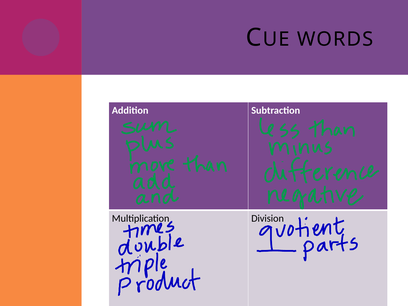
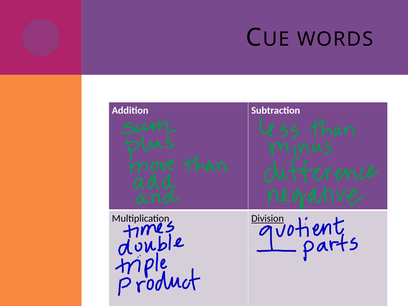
Division underline: none -> present (268, 219)
